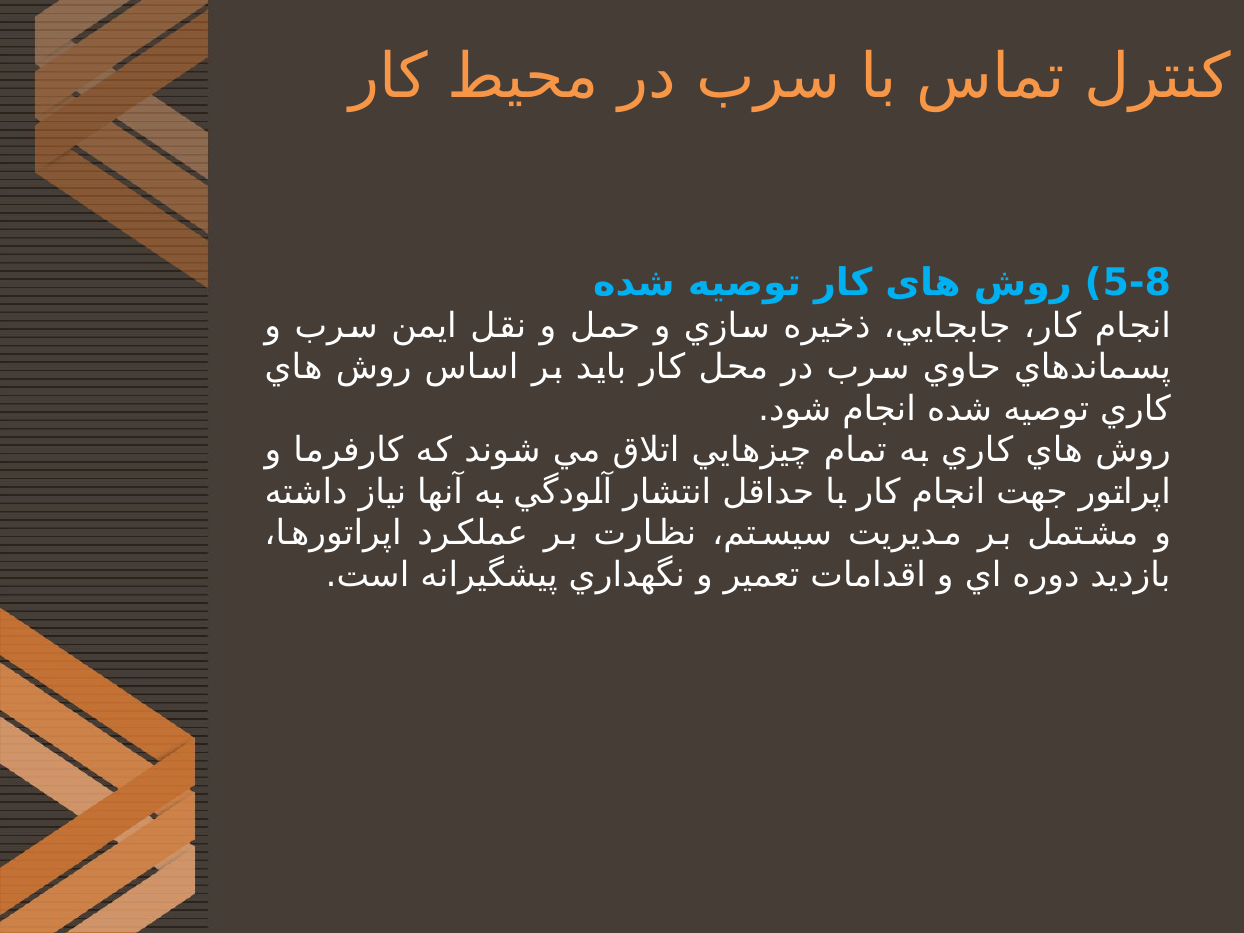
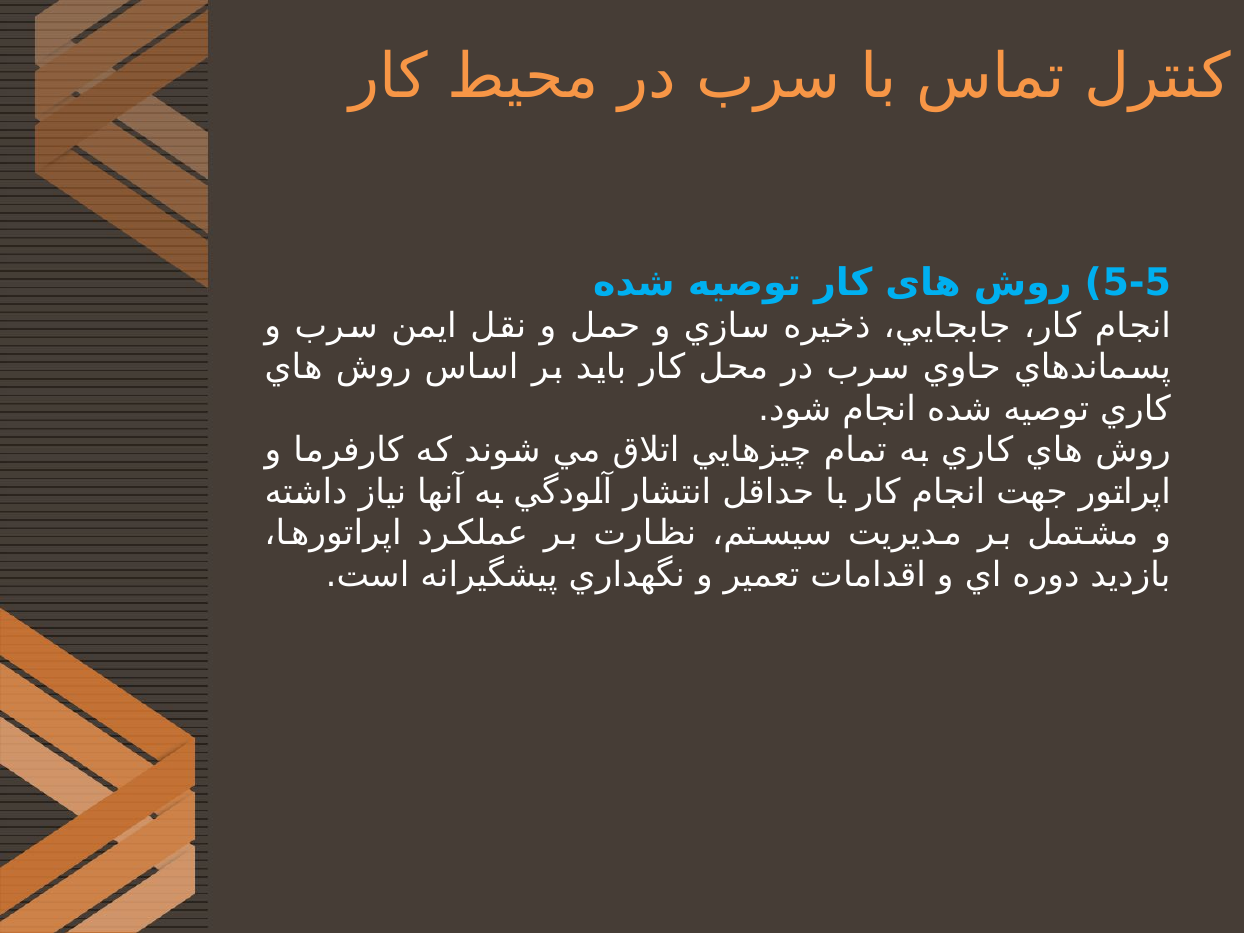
5-8: 5-8 -> 5-5 (1137, 283)
